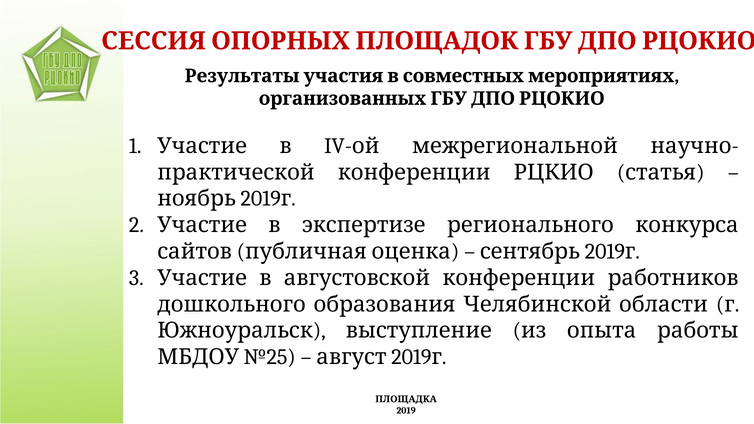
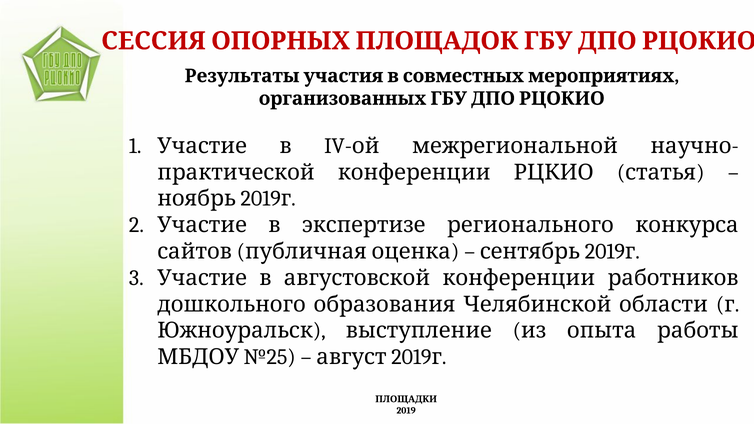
ПЛОЩАДКА: ПЛОЩАДКА -> ПЛОЩАДКИ (406, 399)
